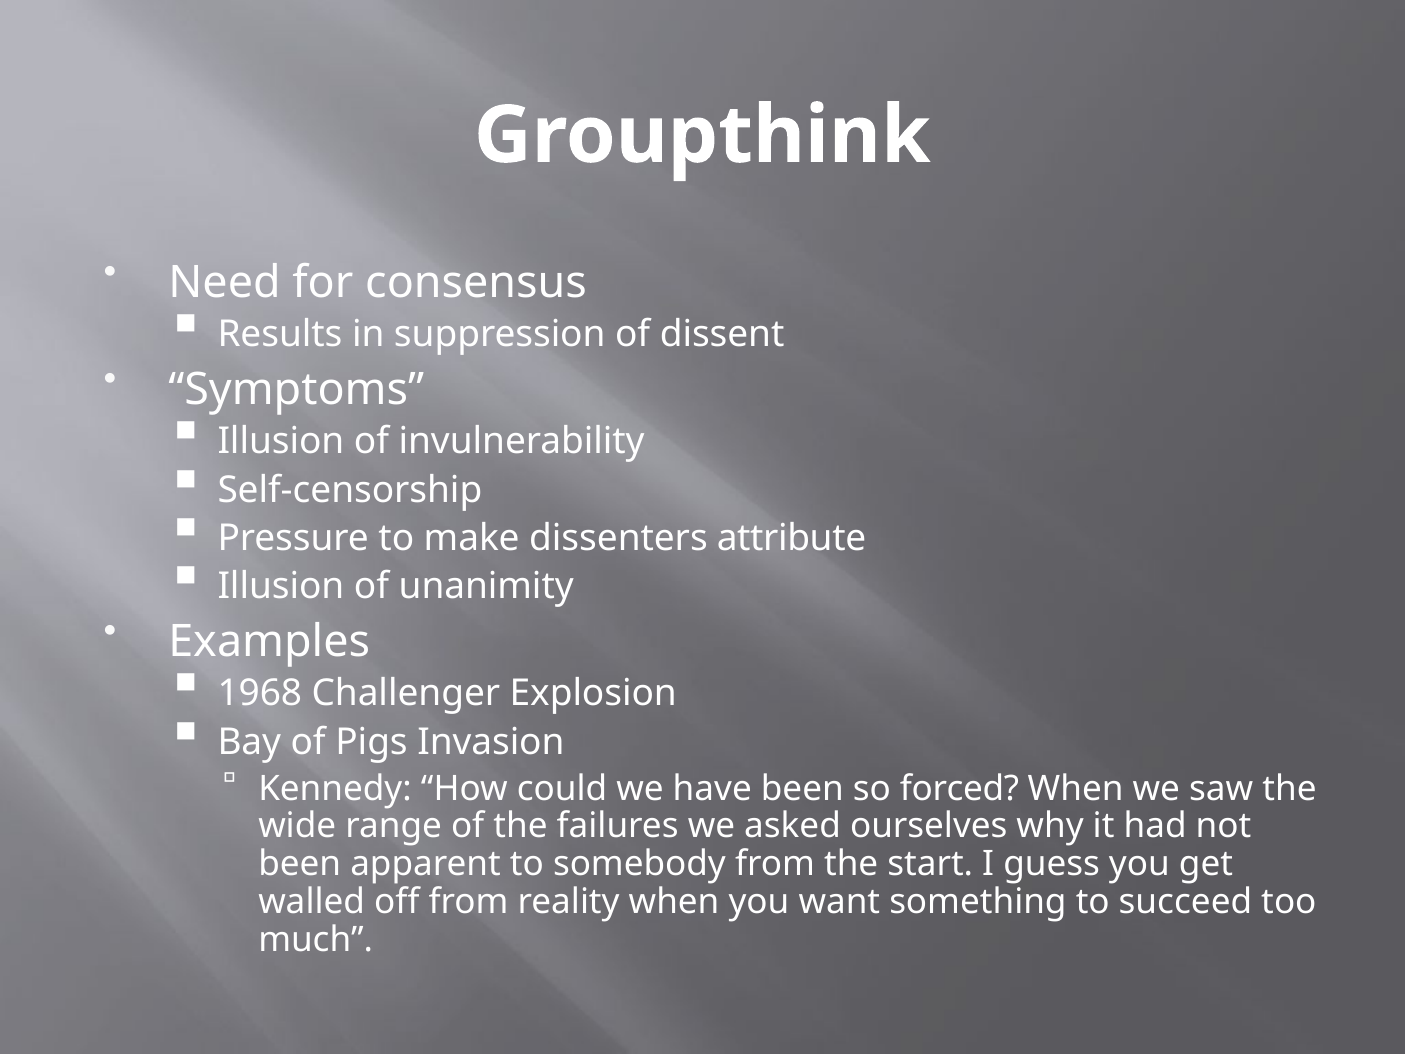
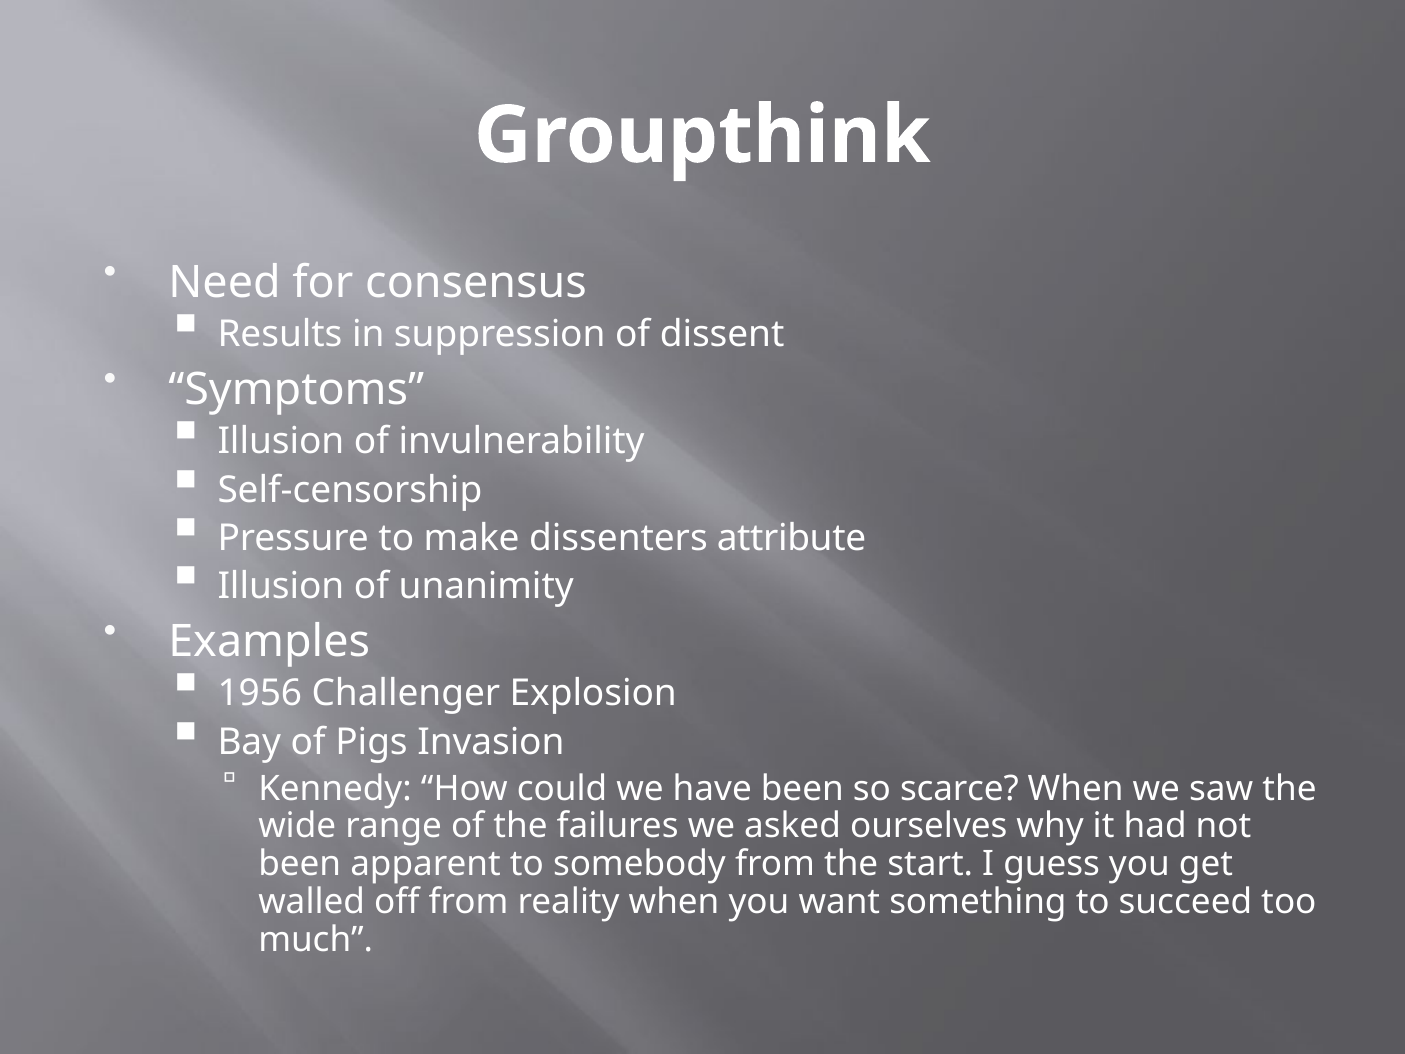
1968: 1968 -> 1956 (260, 693)
forced: forced -> scarce (959, 788)
